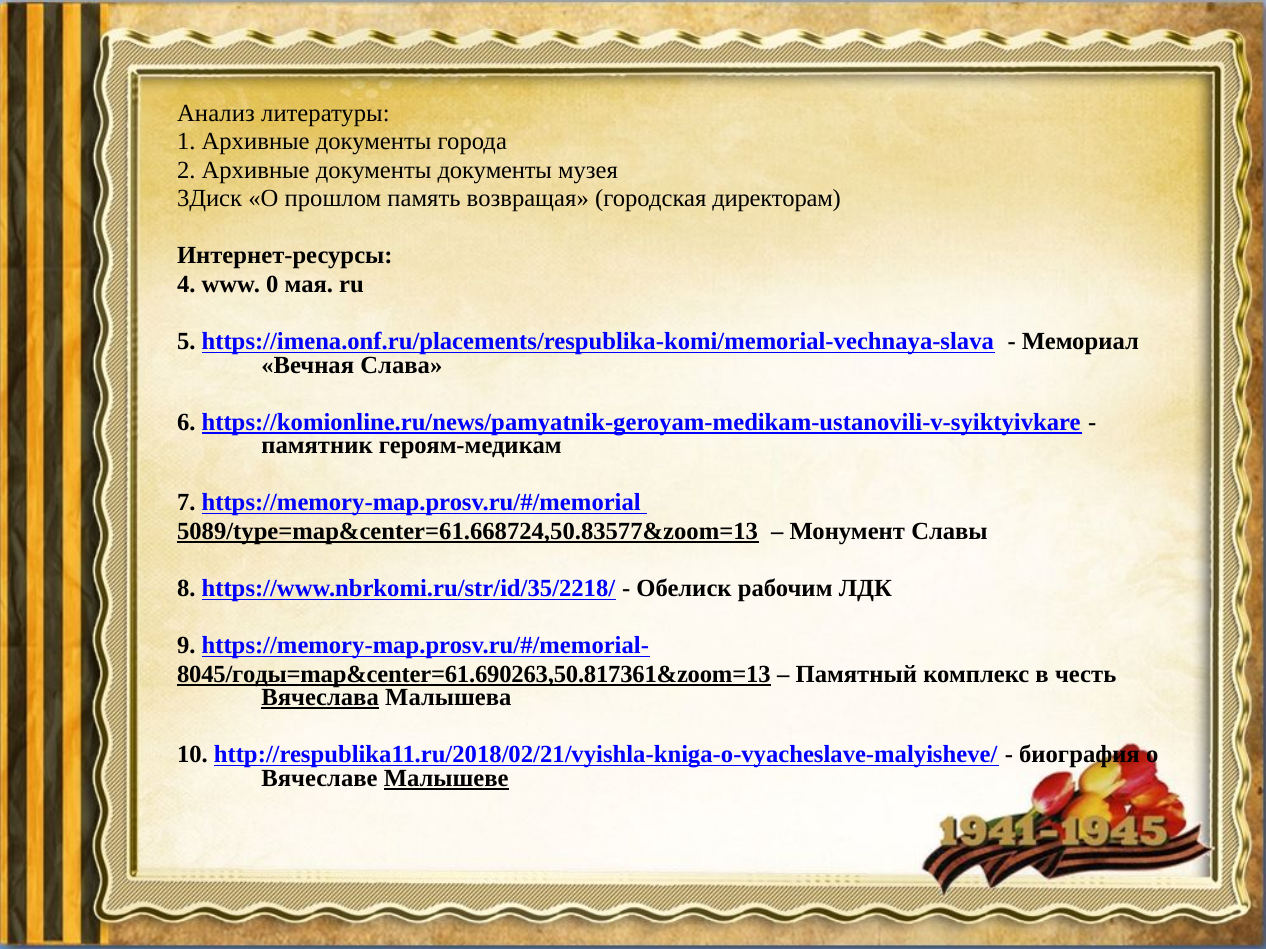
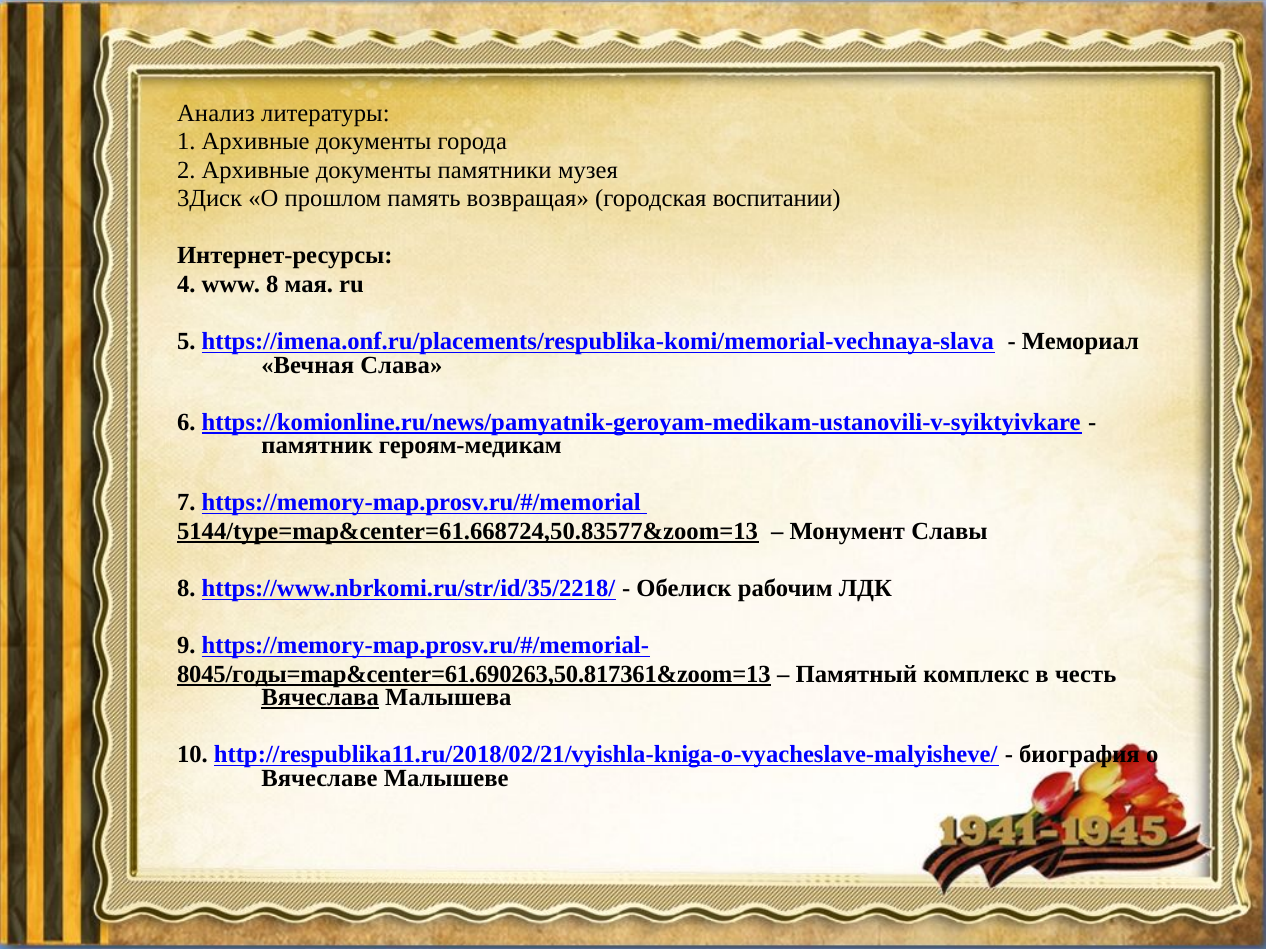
документы документы: документы -> памятники (495, 170)
директорам: директорам -> воспитании (777, 199)
www 0: 0 -> 8 (272, 284)
5089/type=map&center=61.668724,50.83577&zoom=13: 5089/type=map&center=61.668724,50.83577&zoom=13 -> 5144/type=map&center=61.668724,50.83577&zoom=13 (468, 532)
Малышеве underline: present -> none (446, 779)
